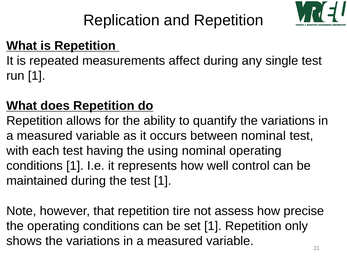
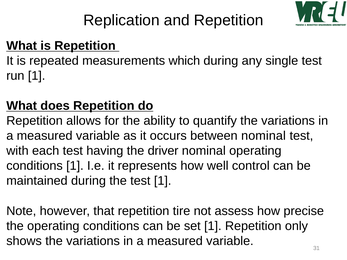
affect: affect -> which (184, 61)
using: using -> driver (163, 151)
